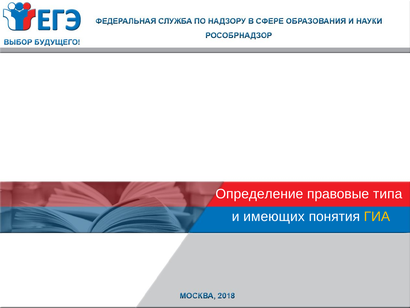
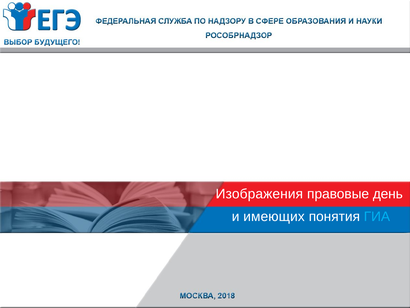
Определение: Определение -> Изображения (259, 194)
типа: типа -> день (388, 194)
ГИА colour: yellow -> light blue (377, 216)
